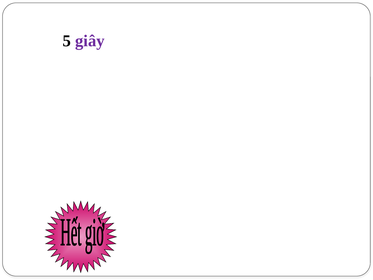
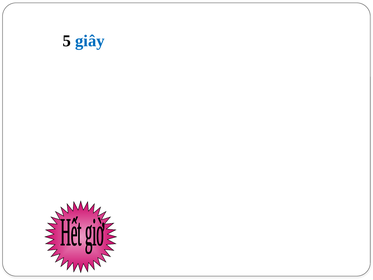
giây colour: purple -> blue (90, 41)
